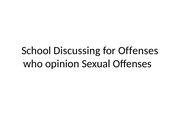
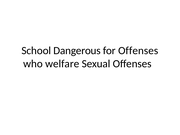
Discussing: Discussing -> Dangerous (77, 51)
opinion: opinion -> welfare (62, 64)
